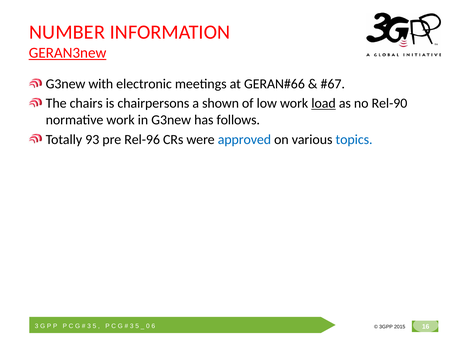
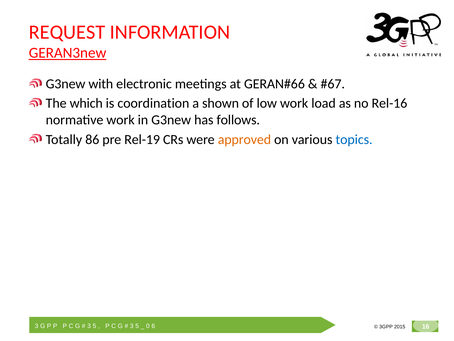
NUMBER: NUMBER -> REQUEST (67, 32)
chairs: chairs -> which (86, 103)
chairpersons: chairpersons -> coordination (153, 103)
load underline: present -> none (324, 103)
Rel-90: Rel-90 -> Rel-16 (389, 103)
93: 93 -> 86 (92, 139)
Rel-96: Rel-96 -> Rel-19 (142, 139)
approved colour: blue -> orange (244, 139)
